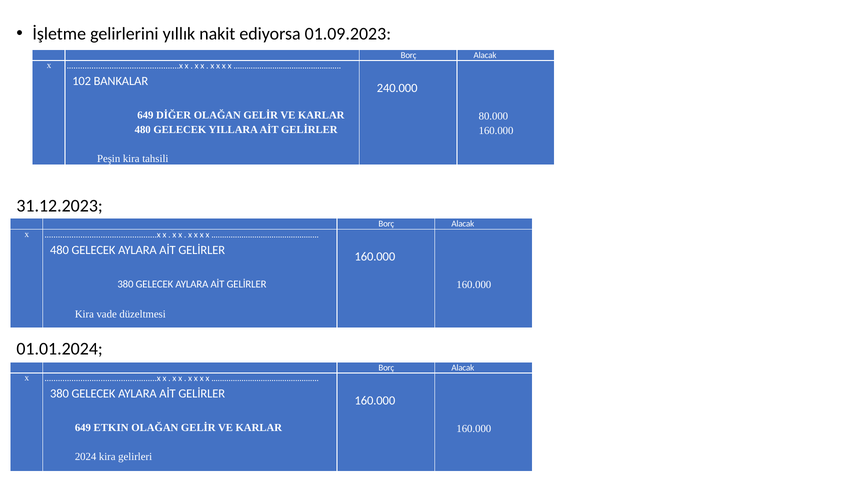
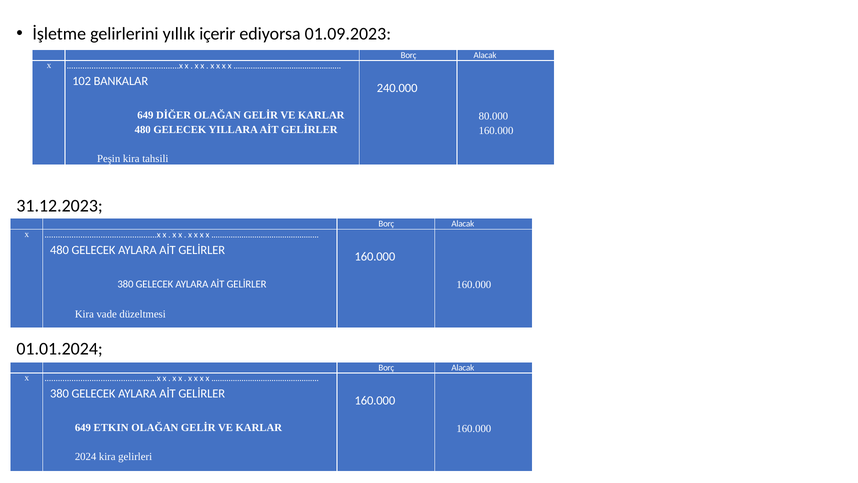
nakit: nakit -> içerir (217, 34)
